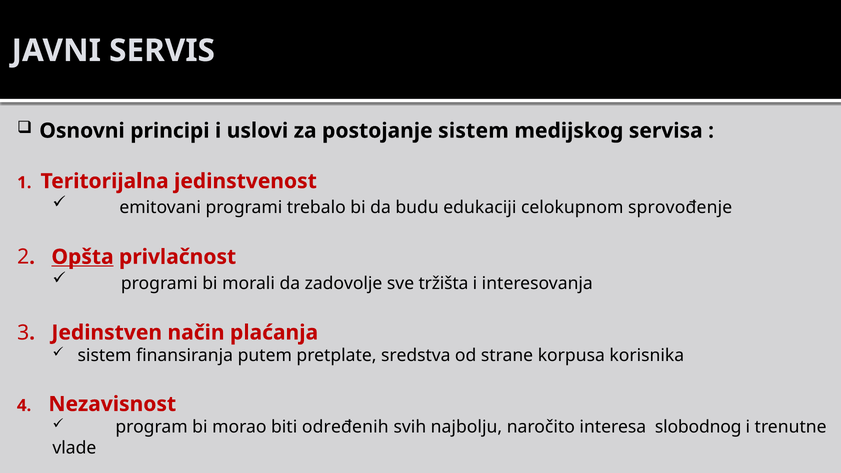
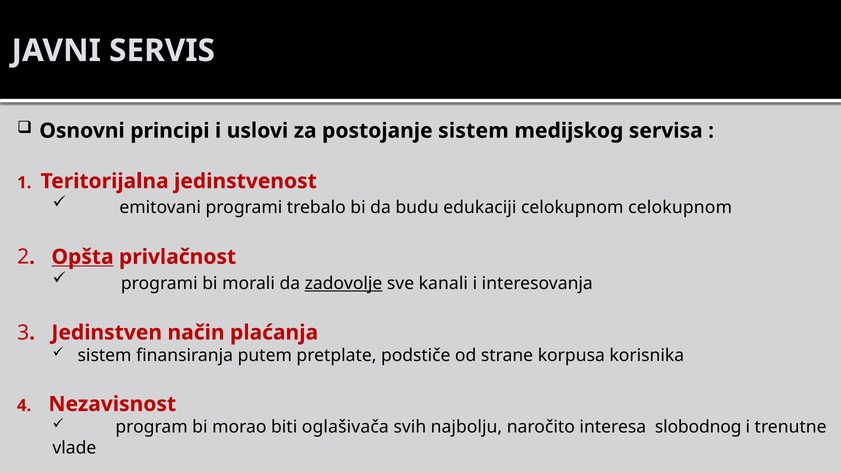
celokupnom sprovođenje: sprovođenje -> celokupnom (680, 208)
zadovolje underline: none -> present (344, 283)
tržišta: tržišta -> kanali (443, 283)
sredstva: sredstva -> podstiče (416, 356)
određenih: određenih -> oglašivača (345, 427)
